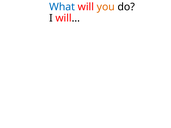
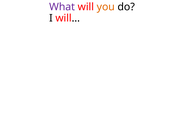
What colour: blue -> purple (62, 7)
